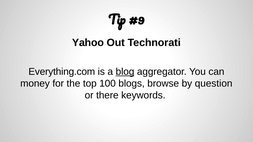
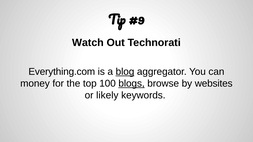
Yahoo: Yahoo -> Watch (88, 43)
blogs underline: none -> present (132, 84)
question: question -> websites (214, 84)
there: there -> likely (107, 95)
